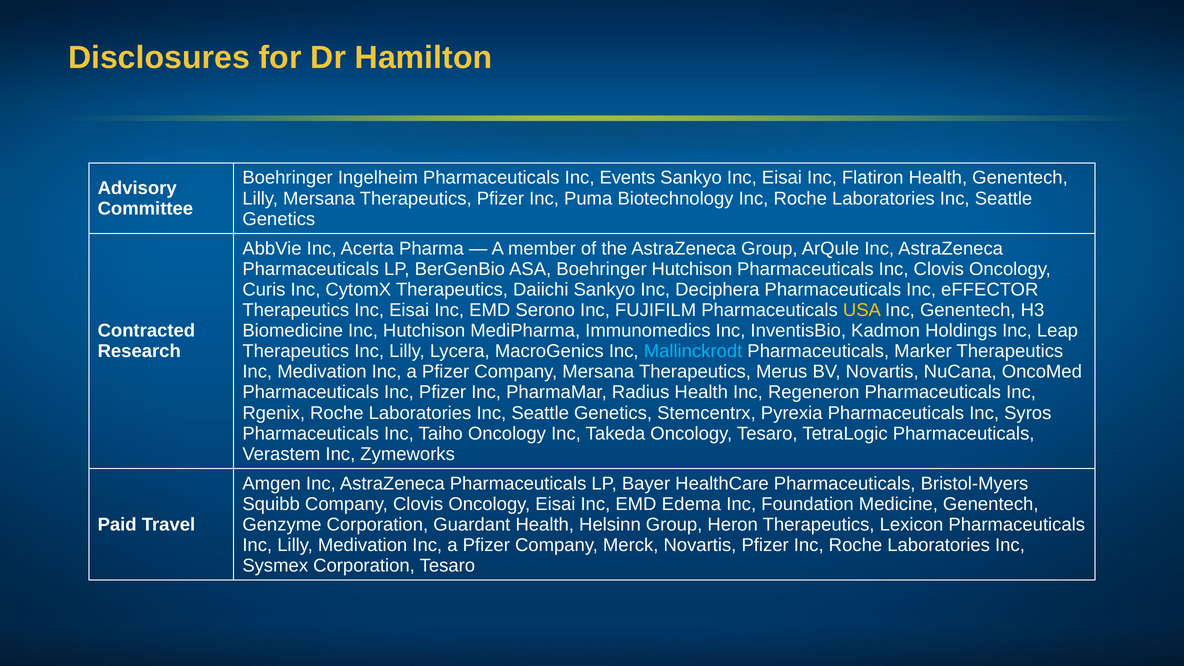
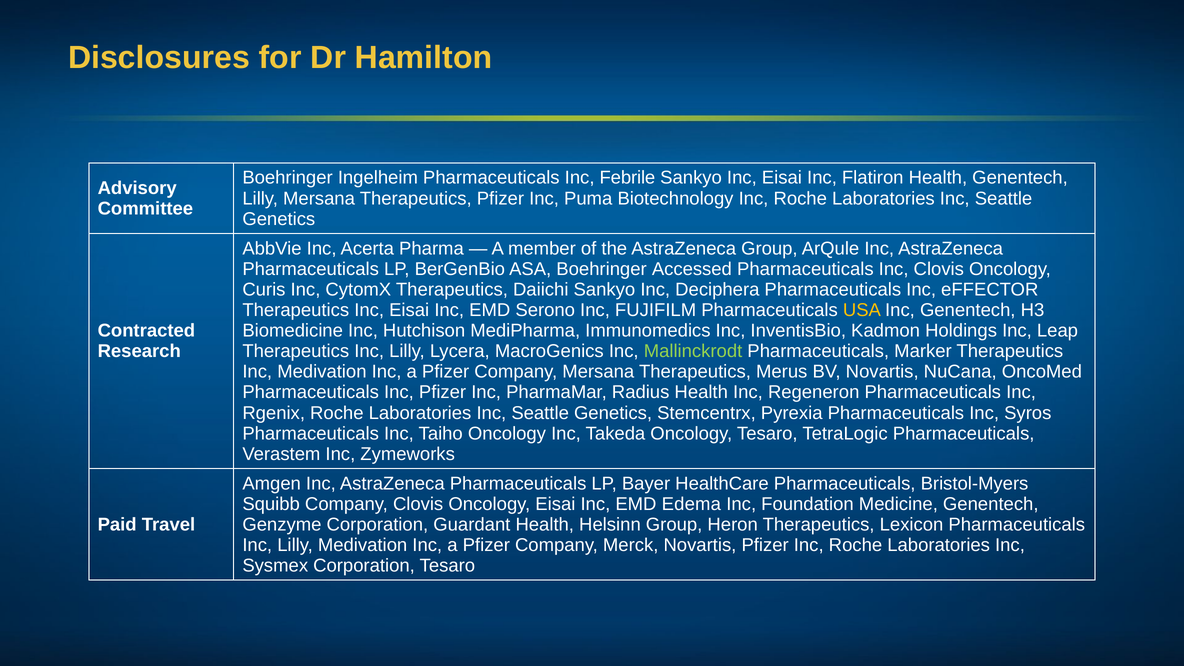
Events: Events -> Febrile (627, 178)
Boehringer Hutchison: Hutchison -> Accessed (692, 269)
Mallinckrodt colour: light blue -> light green (693, 351)
